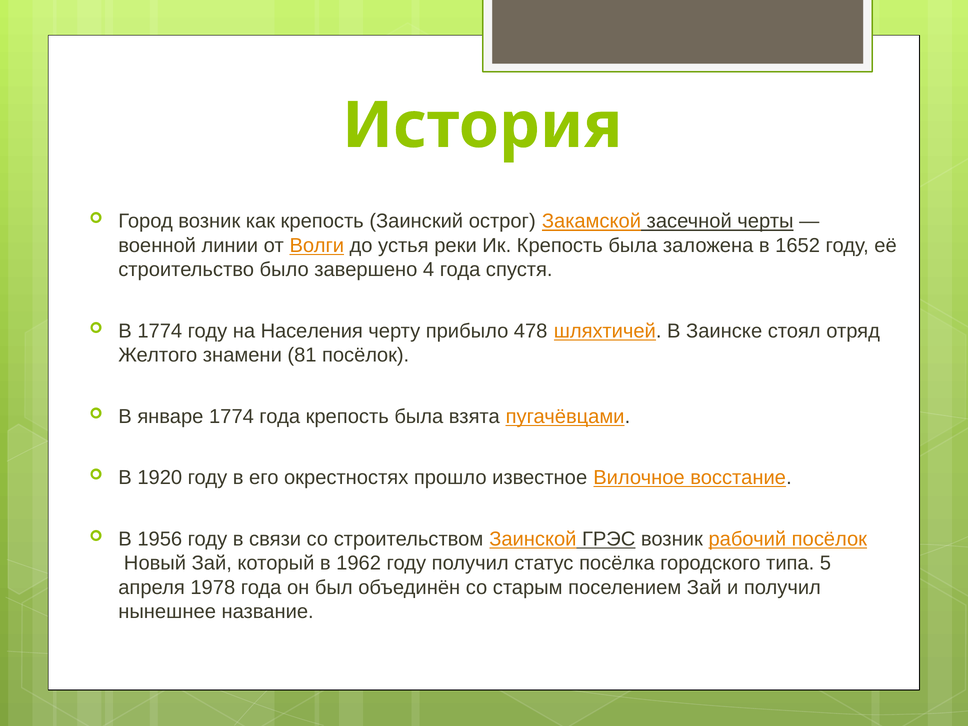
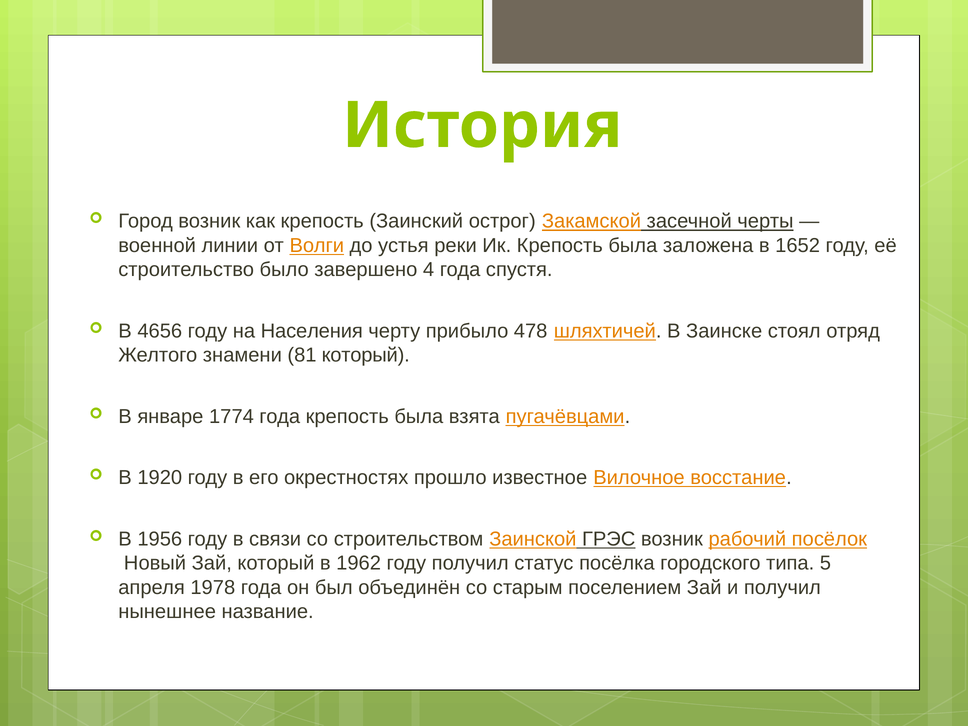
В 1774: 1774 -> 4656 (160, 331)
81 посёлок: посёлок -> который (366, 355)
